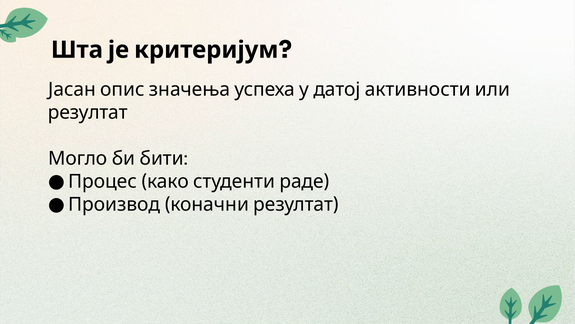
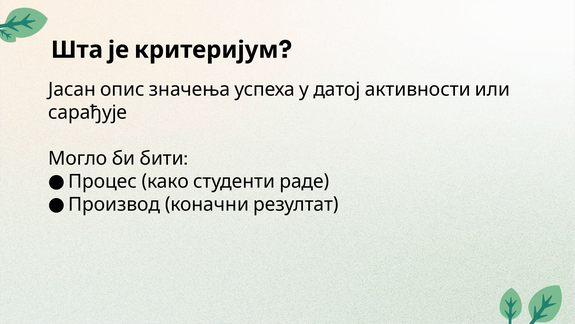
резултат: резултат -> сарађује (88, 112)
